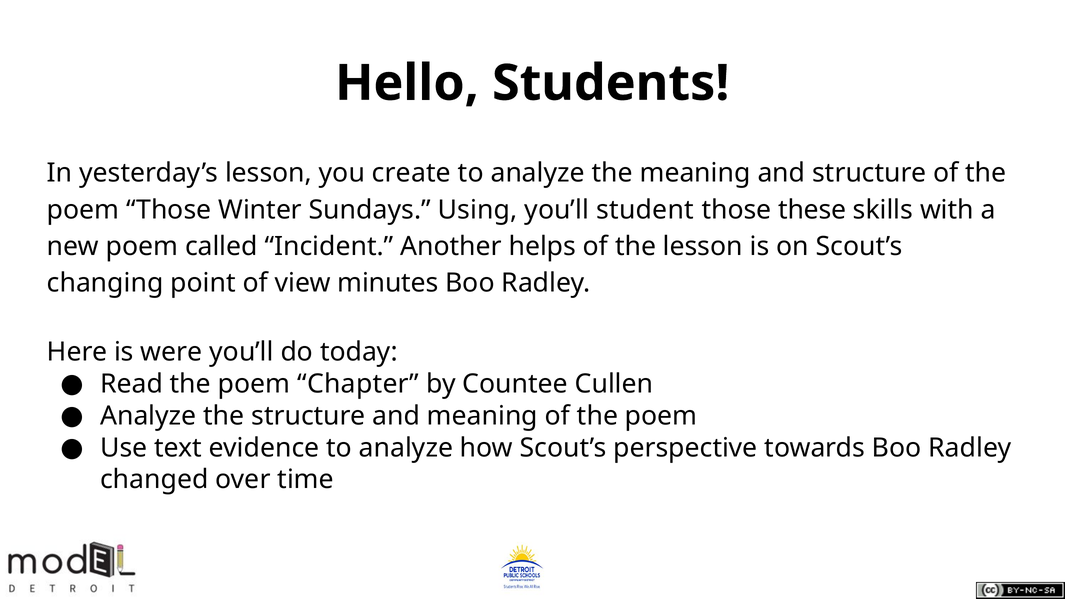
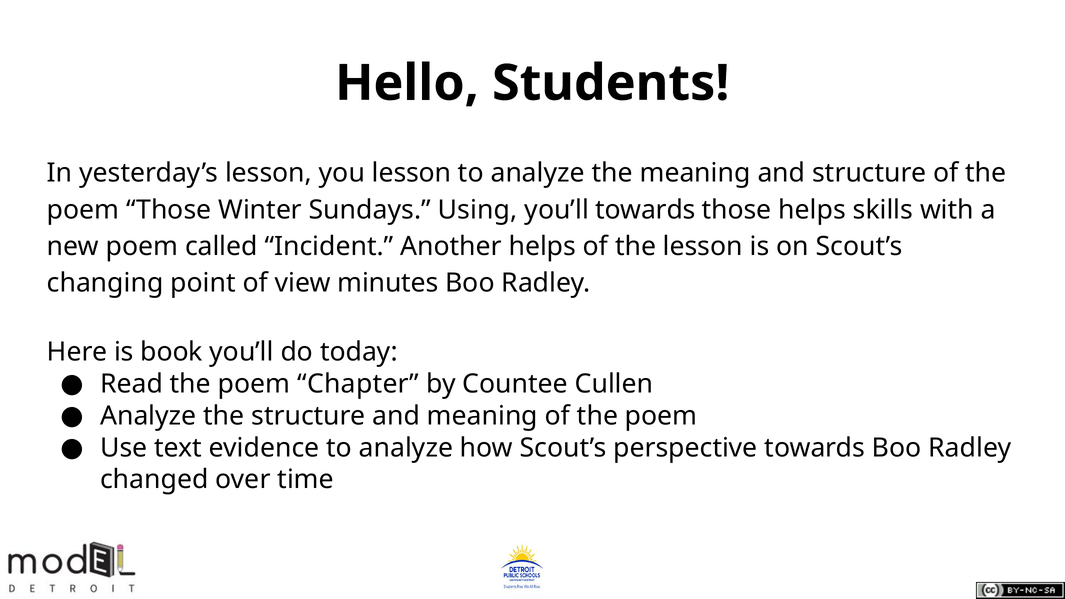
you create: create -> lesson (412, 173)
you’ll student: student -> towards (645, 210)
those these: these -> helps (812, 210)
were: were -> book (172, 352)
